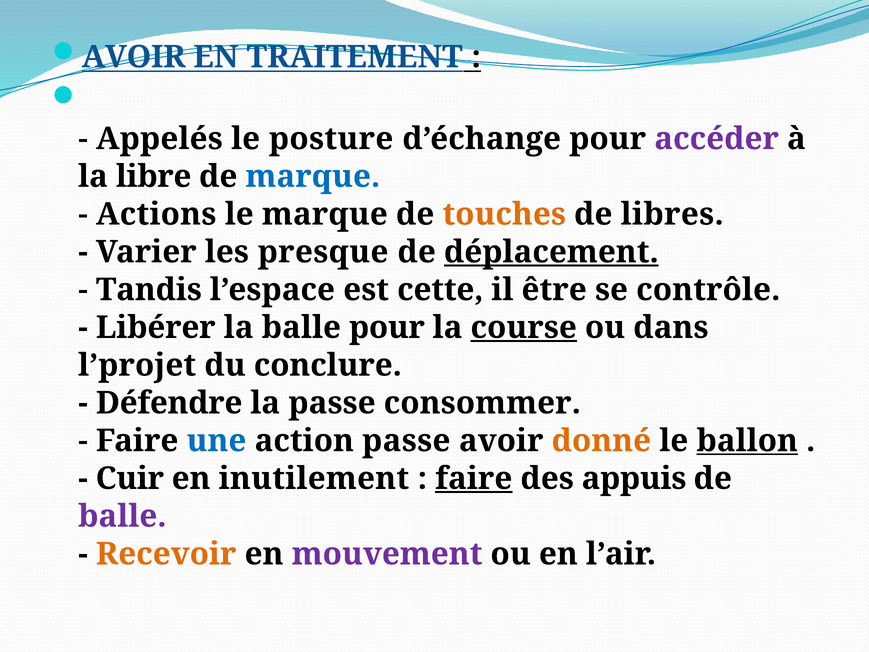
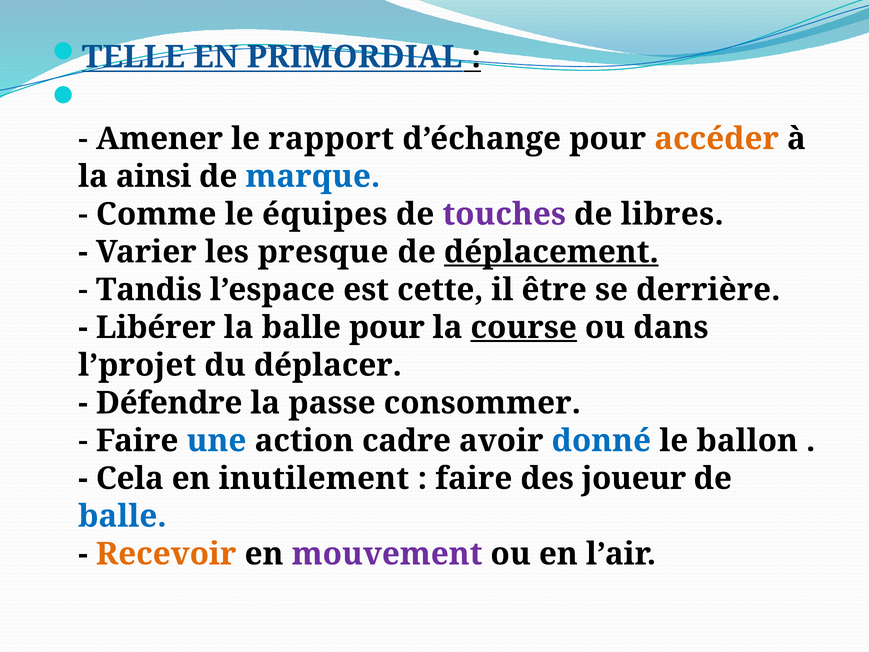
AVOIR: AVOIR -> TELLE (133, 57)
TRAITEMENT: TRAITEMENT -> PRIMORDIAL (354, 57)
Appelés: Appelés -> Amener (159, 139)
posture: posture -> rapport (331, 139)
accéder colour: purple -> orange (717, 139)
libre: libre -> ainsi (154, 176)
Actions: Actions -> Comme (156, 214)
le marque: marque -> équipes (325, 214)
touches colour: orange -> purple (504, 214)
contrôle: contrôle -> derrière (708, 290)
conclure: conclure -> déplacer (328, 365)
action passe: passe -> cadre (407, 441)
donné colour: orange -> blue (601, 441)
ballon underline: present -> none (747, 441)
Cuir: Cuir -> Cela (130, 478)
faire underline: present -> none (474, 478)
appuis: appuis -> joueur (634, 478)
balle colour: purple -> blue (122, 516)
